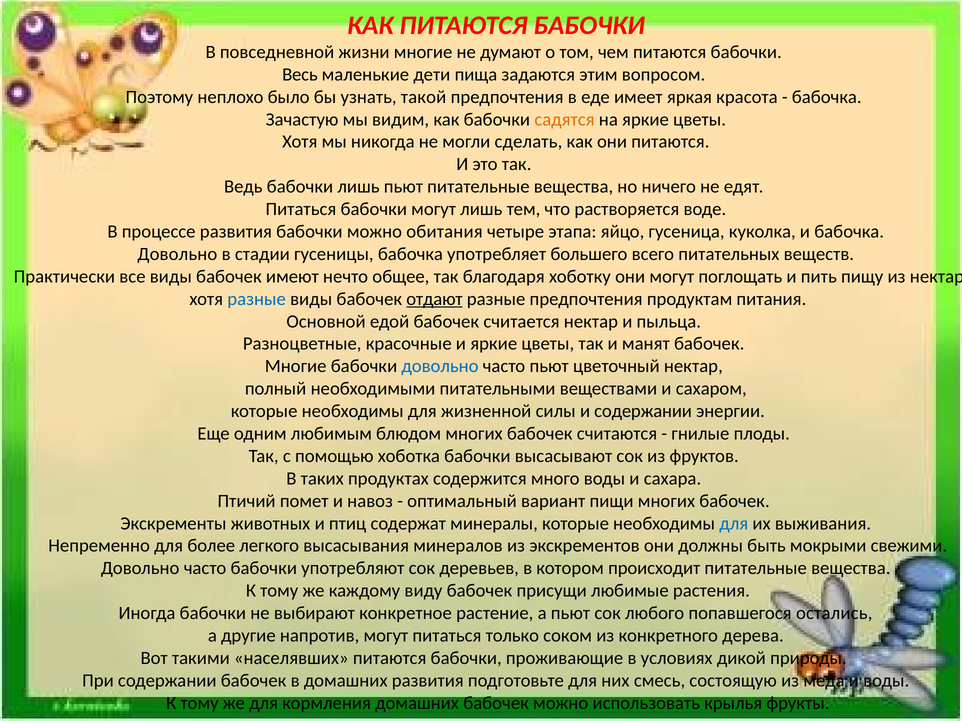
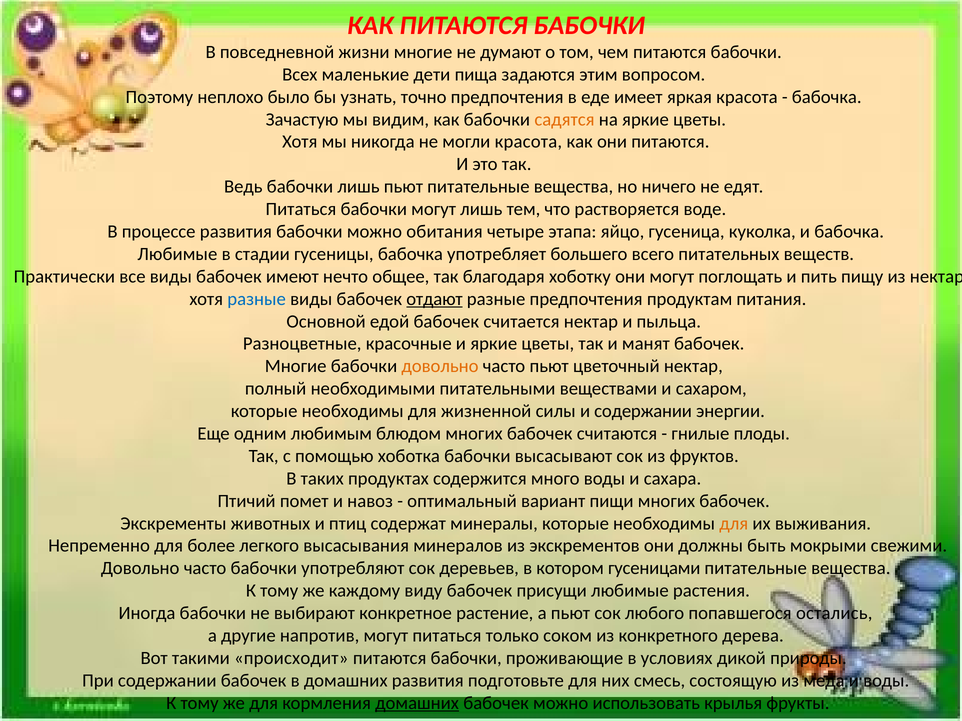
Весь: Весь -> Всех (300, 75)
такой: такой -> точно (424, 97)
могли сделать: сделать -> красота (528, 142)
Довольно: Довольно -> Любимые (177, 254)
довольно colour: blue -> orange (440, 367)
для colour: blue -> orange (734, 524)
происходит: происходит -> гусеницами (654, 569)
населявших: населявших -> происходит (291, 658)
домашних underline: none -> present (417, 703)
